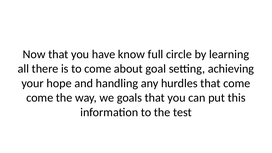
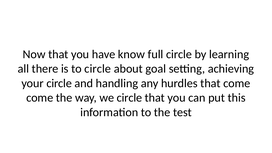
to come: come -> circle (98, 69)
your hope: hope -> circle (59, 83)
we goals: goals -> circle (129, 98)
